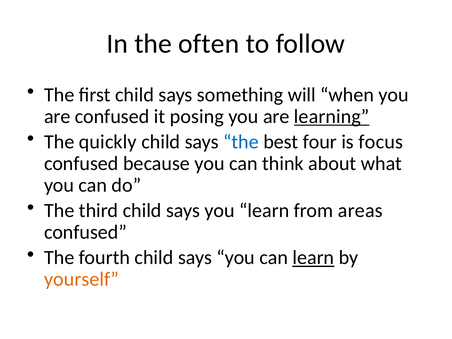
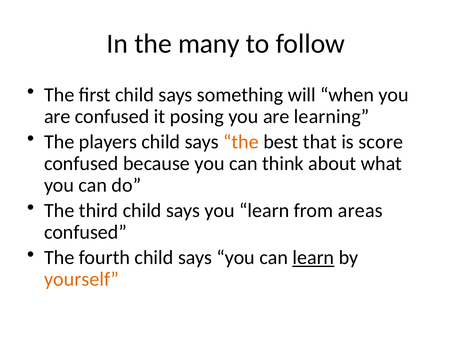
often: often -> many (209, 44)
learning underline: present -> none (332, 117)
quickly: quickly -> players (108, 142)
the colour: blue -> orange (241, 142)
four: four -> that (320, 142)
focus: focus -> score (381, 142)
